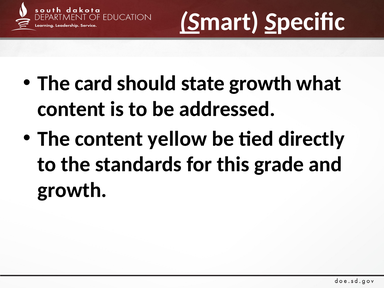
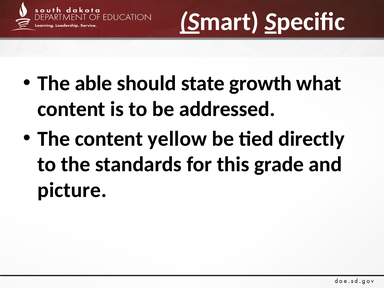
card: card -> able (94, 83)
growth: growth -> picture (72, 190)
